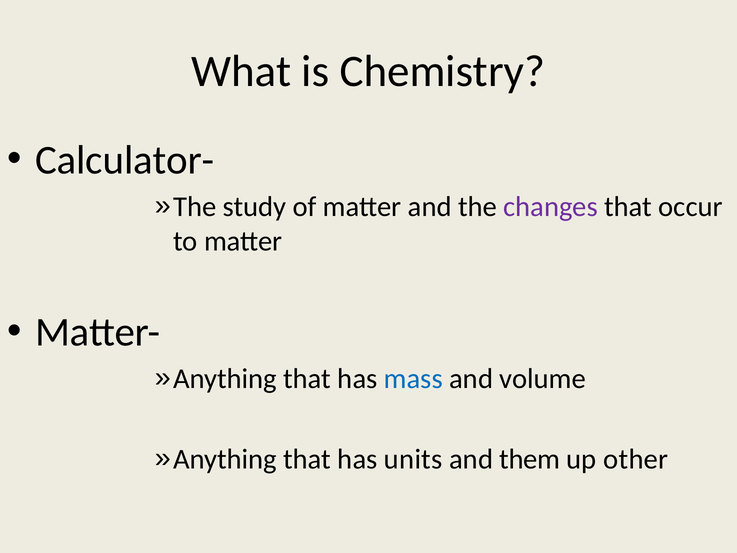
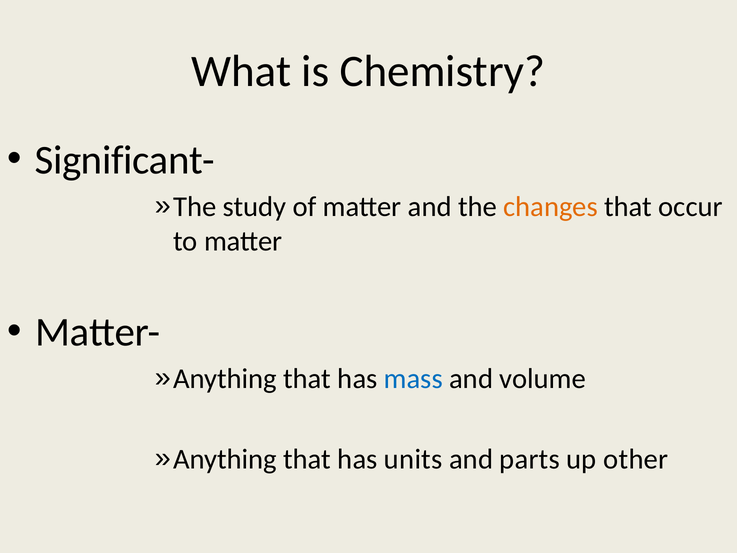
Calculator-: Calculator- -> Significant- (125, 160)
changes colour: purple -> orange (551, 207)
them: them -> parts (530, 459)
